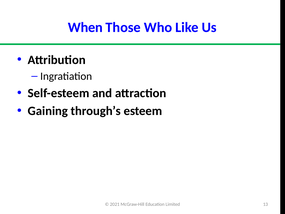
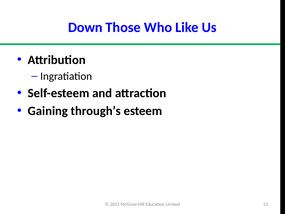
When: When -> Down (85, 27)
